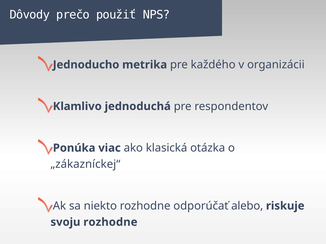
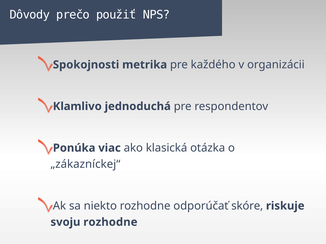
Jednoducho: Jednoducho -> Spokojnosti (86, 65)
alebo: alebo -> skóre (247, 206)
